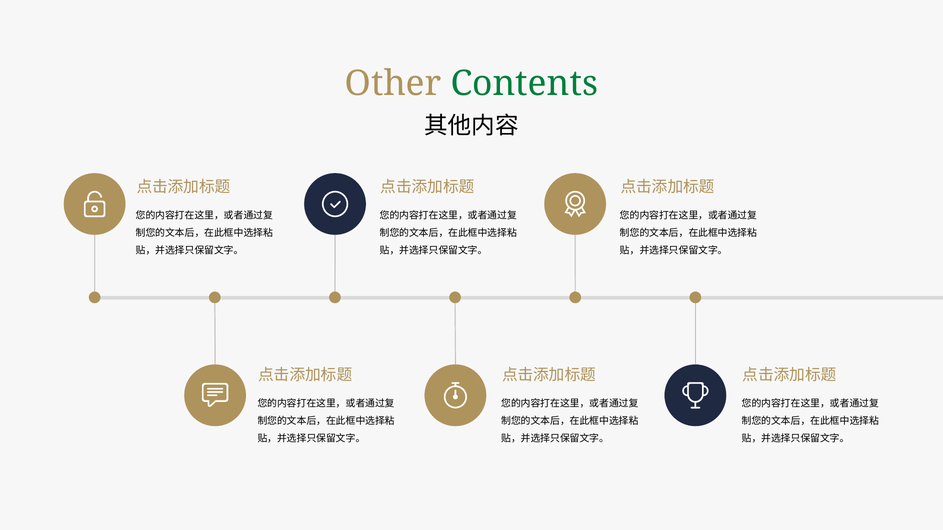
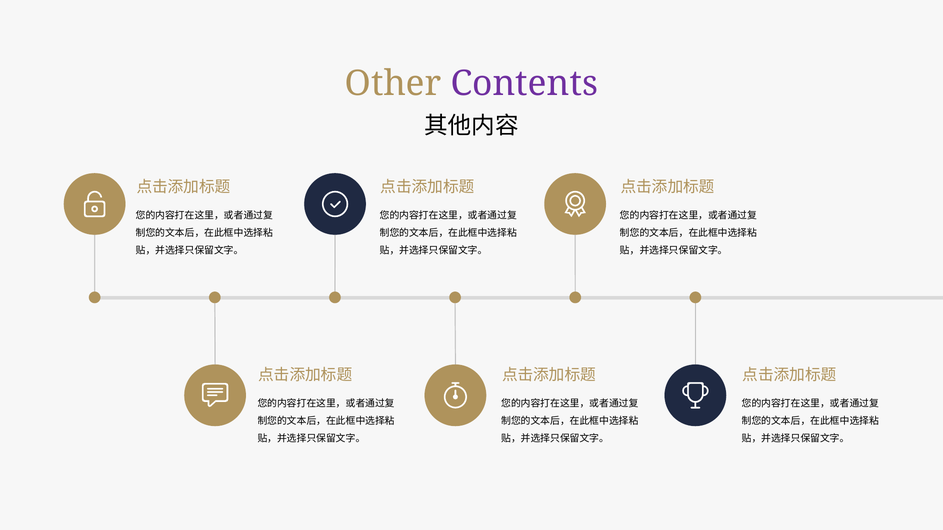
Contents colour: green -> purple (524, 84)
